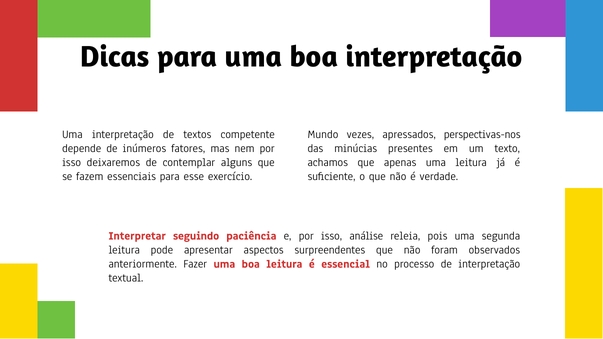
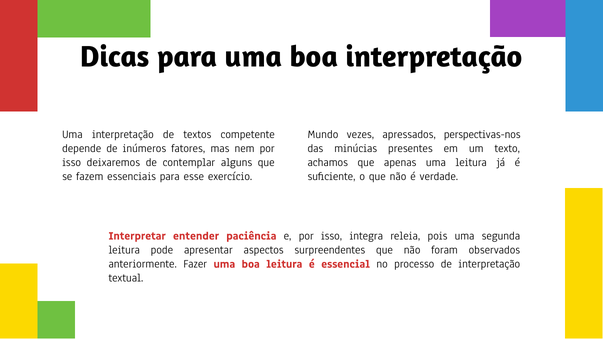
seguindo: seguindo -> entender (196, 236)
análise: análise -> integra (366, 236)
